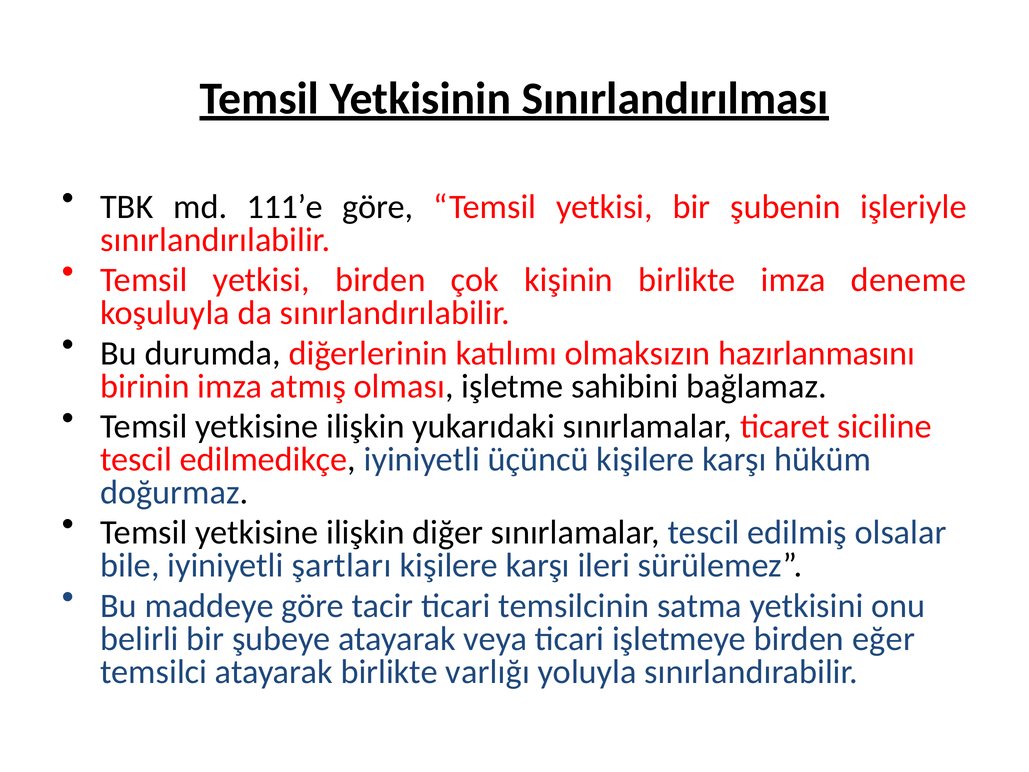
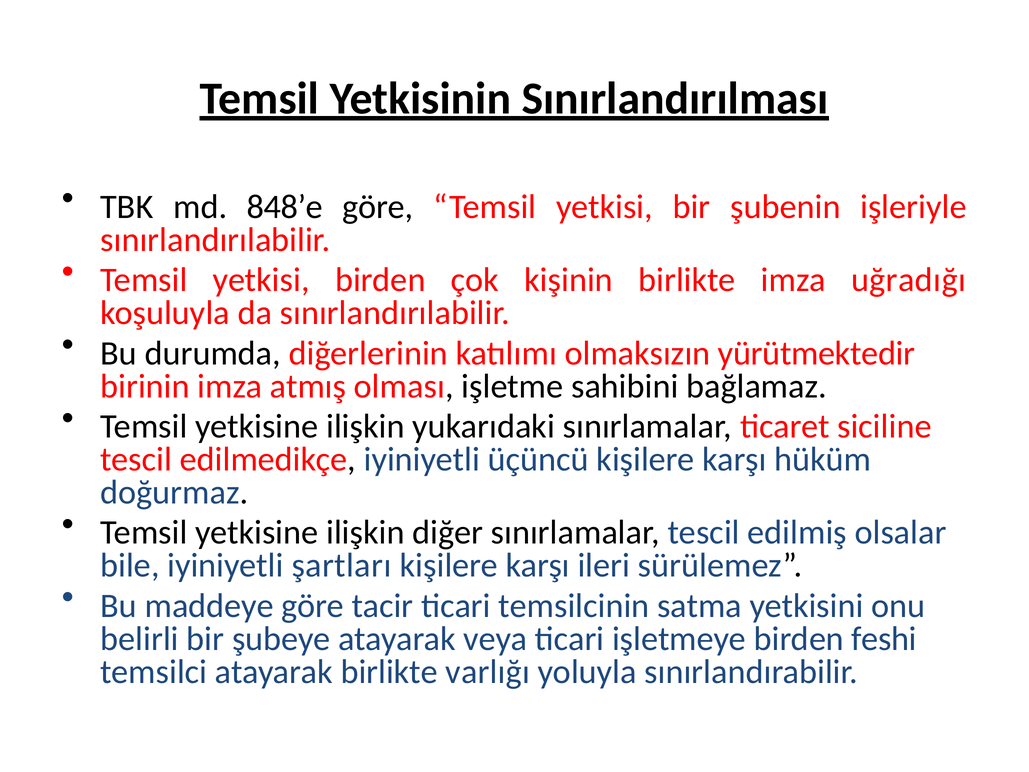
111’e: 111’e -> 848’e (285, 207)
deneme: deneme -> uğradığı (908, 280)
hazırlanmasını: hazırlanmasını -> yürütmektedir (817, 353)
eğer: eğer -> feshi (884, 639)
